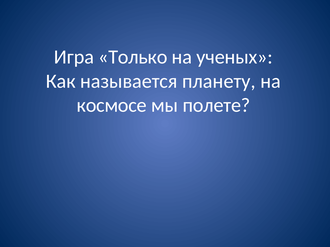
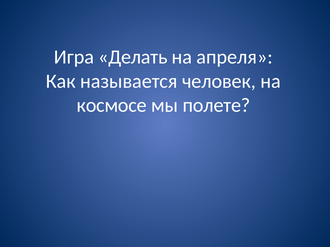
Только: Только -> Делать (133, 57)
ученых: ученых -> апреля (235, 57)
планету: планету -> человек (219, 81)
